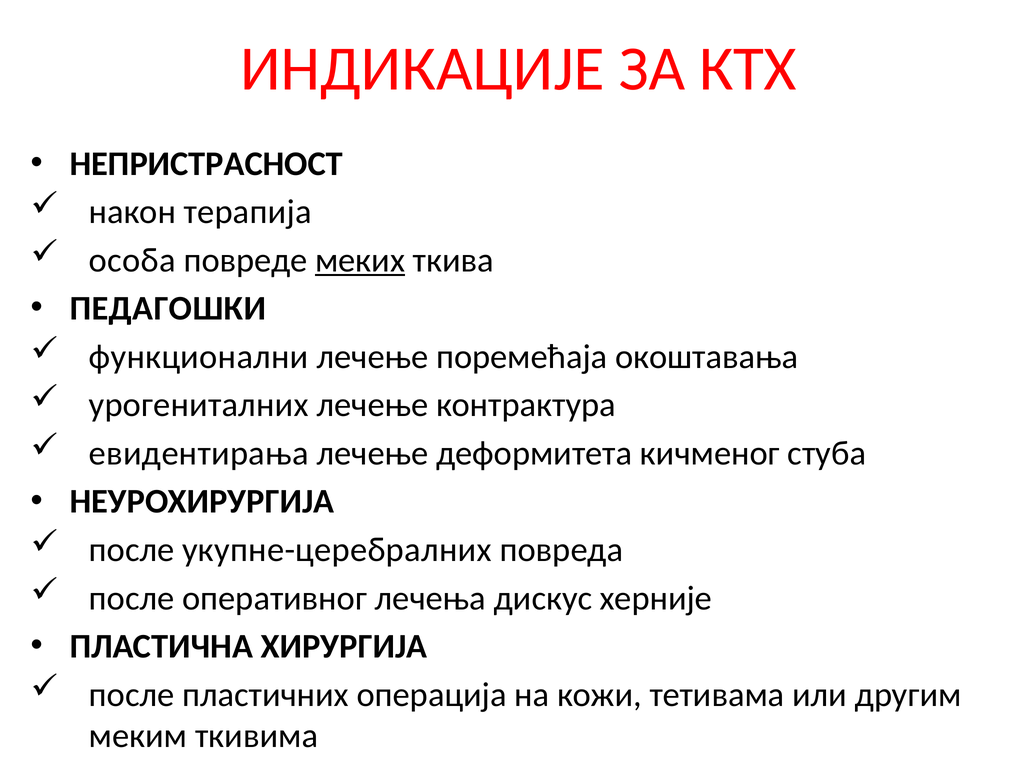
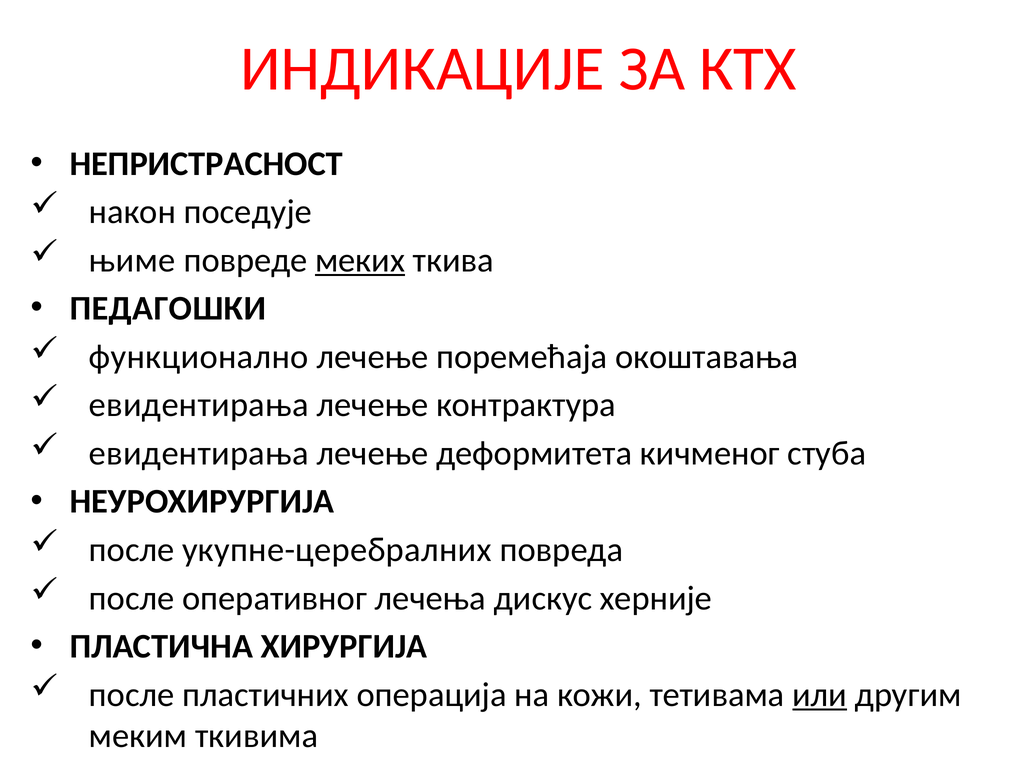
терапија: терапија -> поседује (248, 212)
осoба: осoба -> њиме (132, 260)
функционални: функционални -> функционално (199, 357)
урогениталних: урогениталних -> евидентирања (199, 405)
или underline: none -> present (820, 695)
